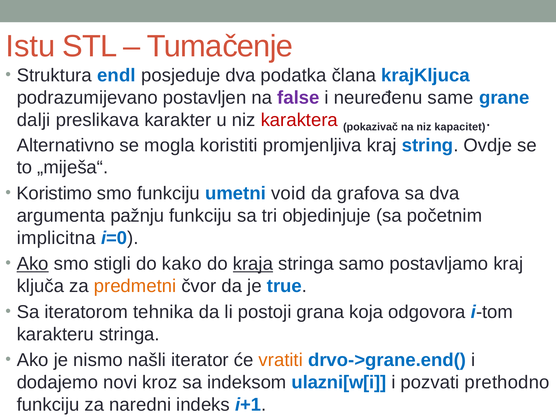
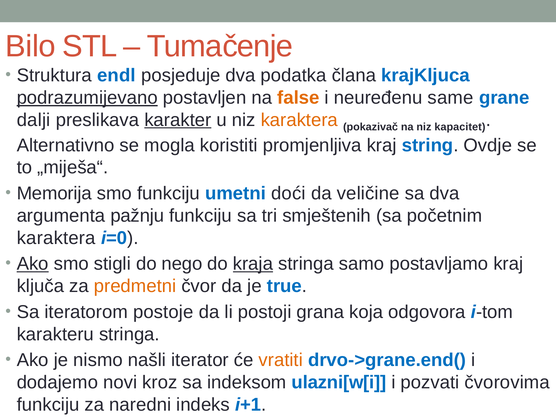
Istu: Istu -> Bilo (31, 46)
podrazumijevano underline: none -> present (87, 98)
false colour: purple -> orange (298, 98)
karakter underline: none -> present (178, 120)
karaktera colour: red -> orange (299, 120)
Koristimo: Koristimo -> Memorija (54, 193)
void: void -> doći (288, 193)
grafova: grafova -> veličine (368, 193)
objedinjuje: objedinjuje -> smještenih (327, 216)
implicitna: implicitna -> karaktera (56, 238)
kako: kako -> nego (182, 264)
tehnika: tehnika -> postoje (163, 312)
prethodno: prethodno -> čvorovima (507, 382)
